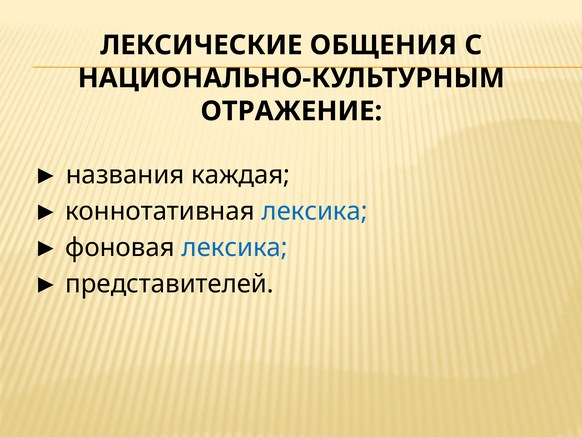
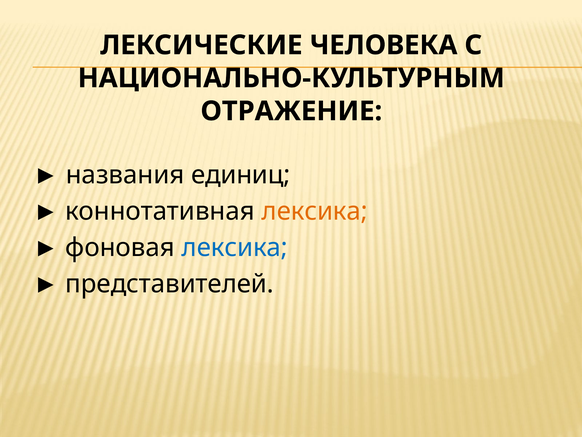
ОБЩЕНИЯ: ОБЩЕНИЯ -> ЧЕЛОВЕКА (384, 45)
каждая: каждая -> единиц (241, 175)
лексика colour: blue -> orange (315, 211)
